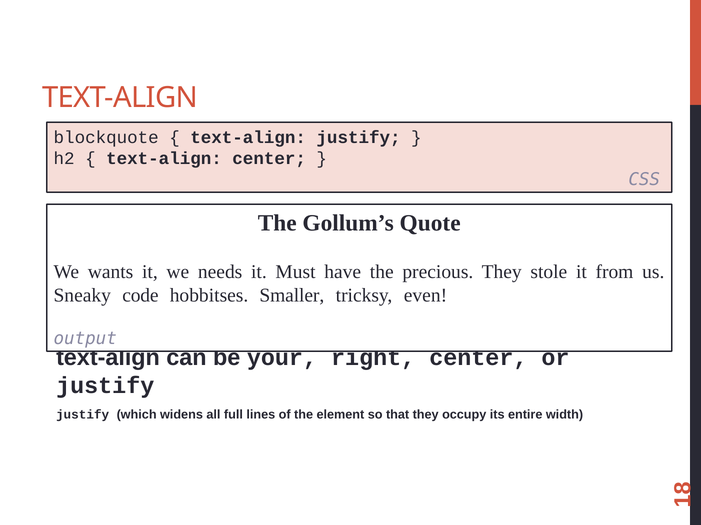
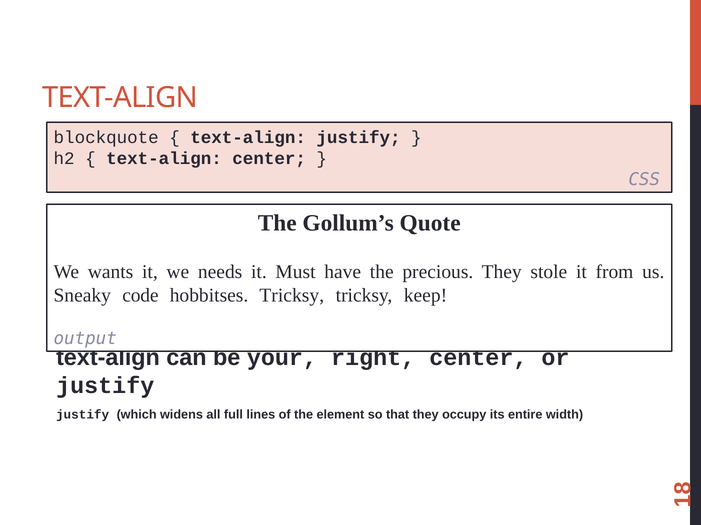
hobbitses Smaller: Smaller -> Tricksy (292, 296)
even: even -> keep (425, 296)
